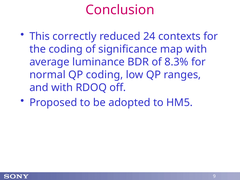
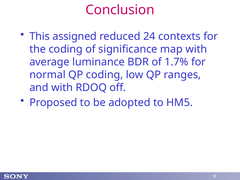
correctly: correctly -> assigned (75, 36)
8.3%: 8.3% -> 1.7% (177, 62)
